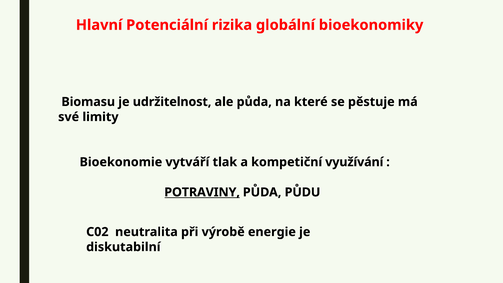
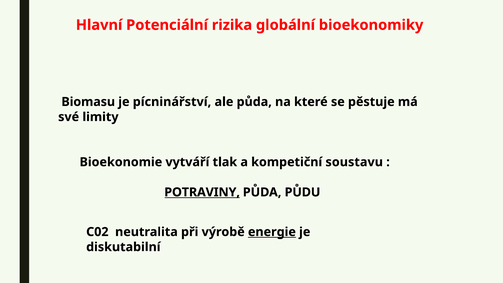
udržitelnost: udržitelnost -> pícninářství (172, 102)
využívání: využívání -> soustavu (354, 162)
energie underline: none -> present (272, 232)
